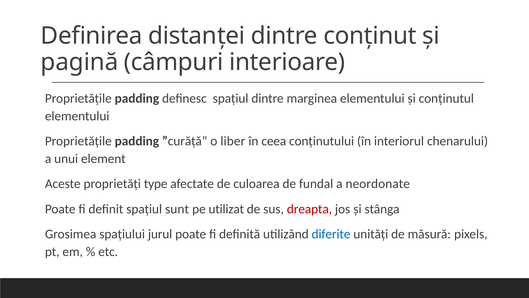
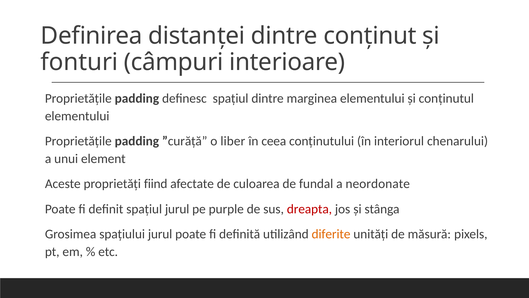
pagină: pagină -> fonturi (79, 62)
type: type -> fiind (156, 184)
spaţiul sunt: sunt -> jurul (177, 209)
utilizat: utilizat -> purple (226, 209)
diferite colour: blue -> orange (331, 234)
